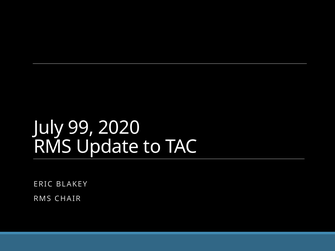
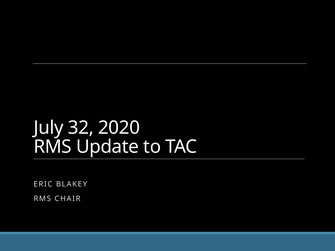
99: 99 -> 32 (81, 128)
